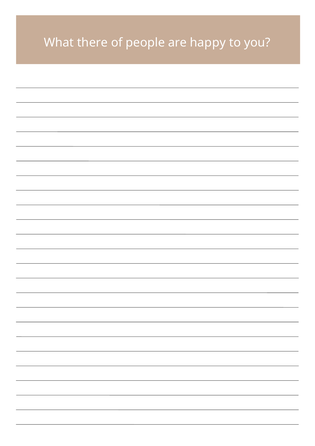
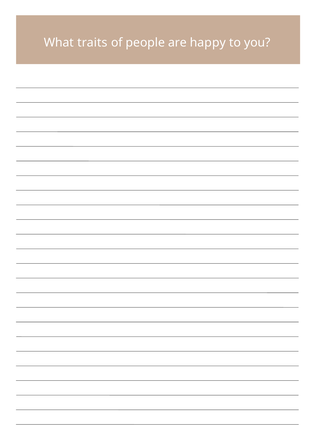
there: there -> traits (92, 42)
